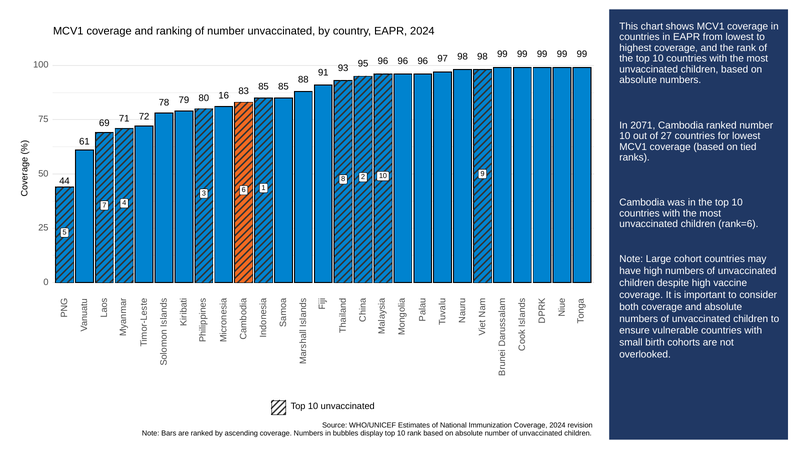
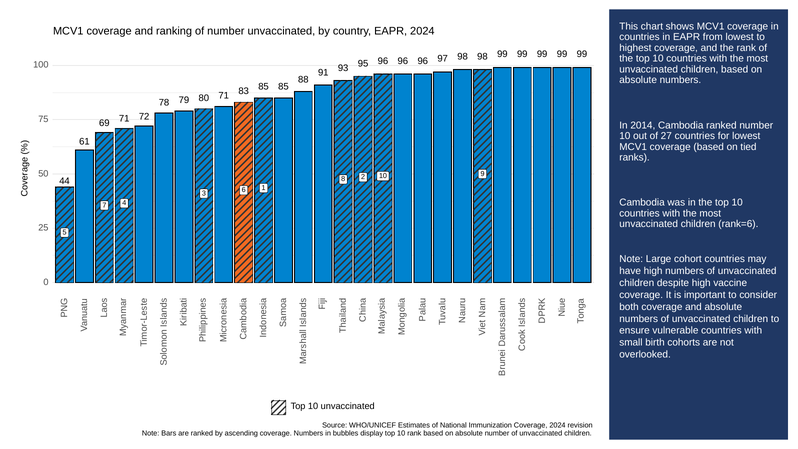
80 16: 16 -> 71 (224, 96)
2071: 2071 -> 2014 (643, 125)
